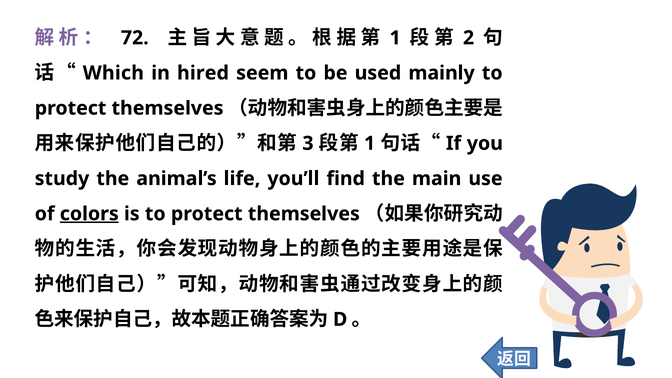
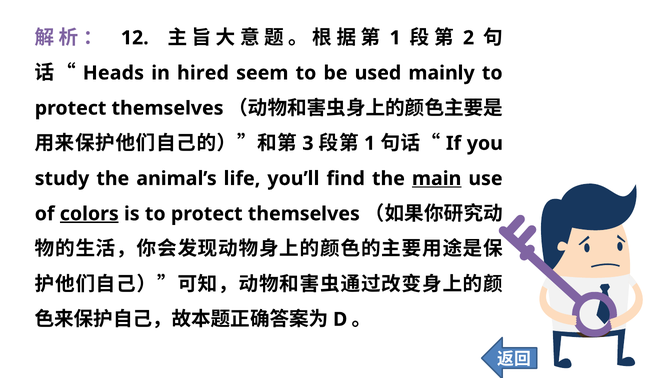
72: 72 -> 12 (135, 38)
Which: Which -> Heads (113, 73)
main underline: none -> present (437, 179)
